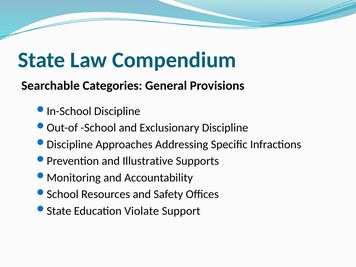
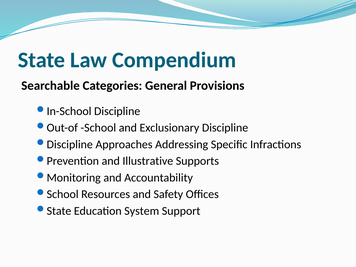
Violate: Violate -> System (142, 211)
